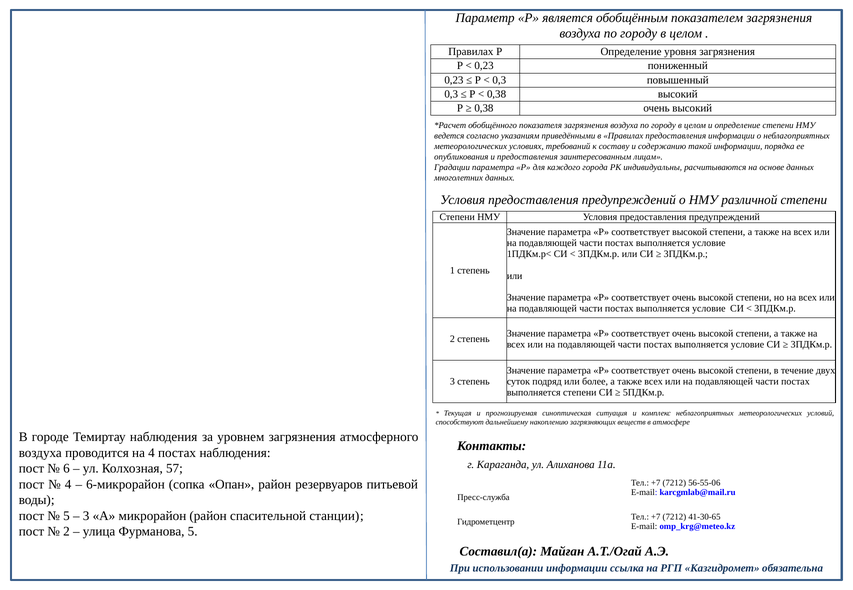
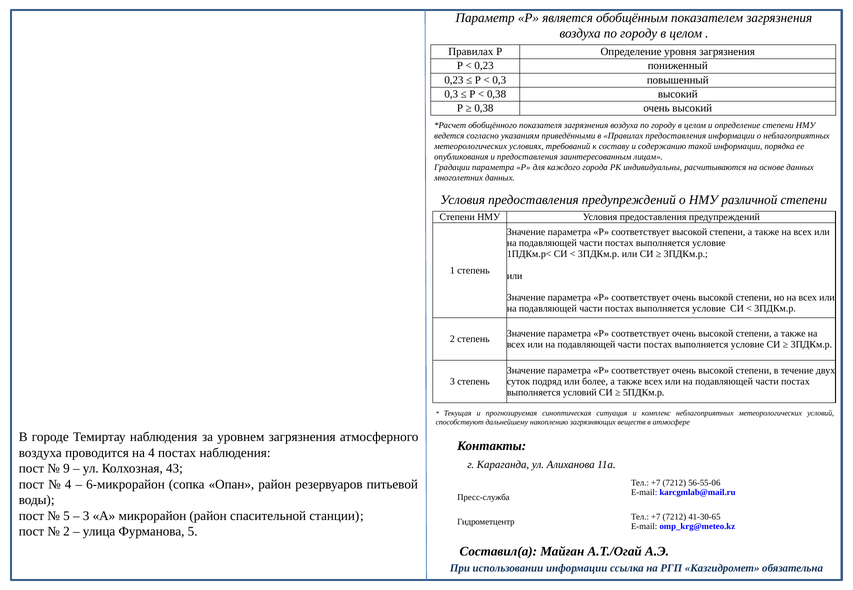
выполняется степени: степени -> условий (580, 393)
6: 6 -> 9 (66, 469)
57: 57 -> 43 (174, 469)
